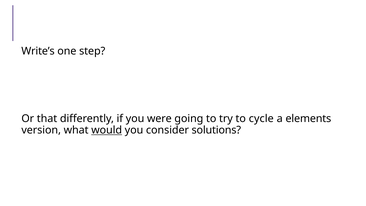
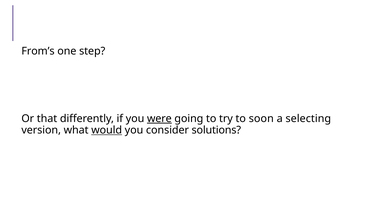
Write’s: Write’s -> From’s (38, 51)
were underline: none -> present (159, 118)
cycle: cycle -> soon (261, 118)
elements: elements -> selecting (308, 118)
